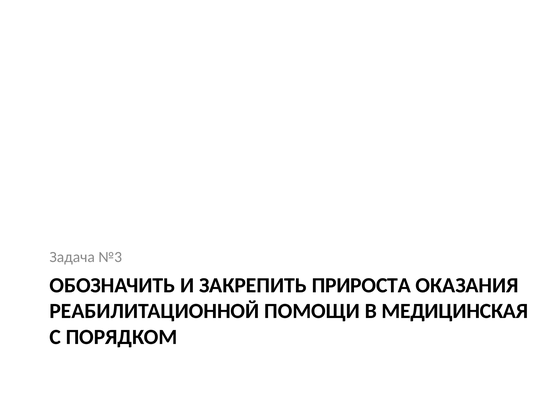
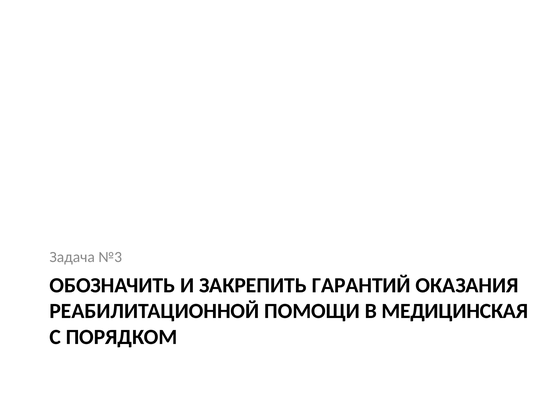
ПРИРОСТА: ПРИРОСТА -> ГАРАНТИЙ (361, 285)
